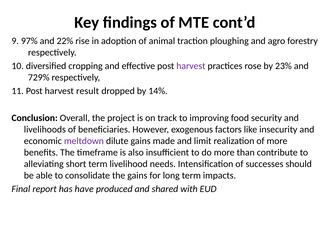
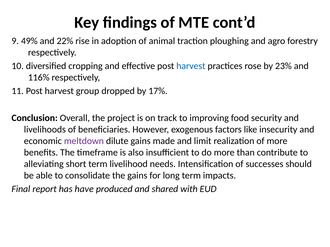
97%: 97% -> 49% (29, 41)
harvest colour: purple -> blue (191, 66)
729%: 729% -> 116% (39, 78)
result: result -> group (88, 91)
14%: 14% -> 17% (158, 91)
